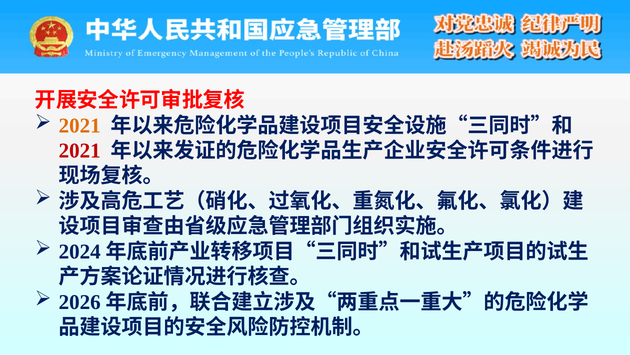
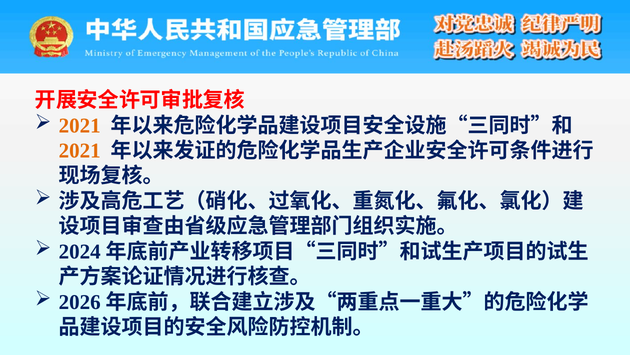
2021 colour: red -> orange (80, 151)
